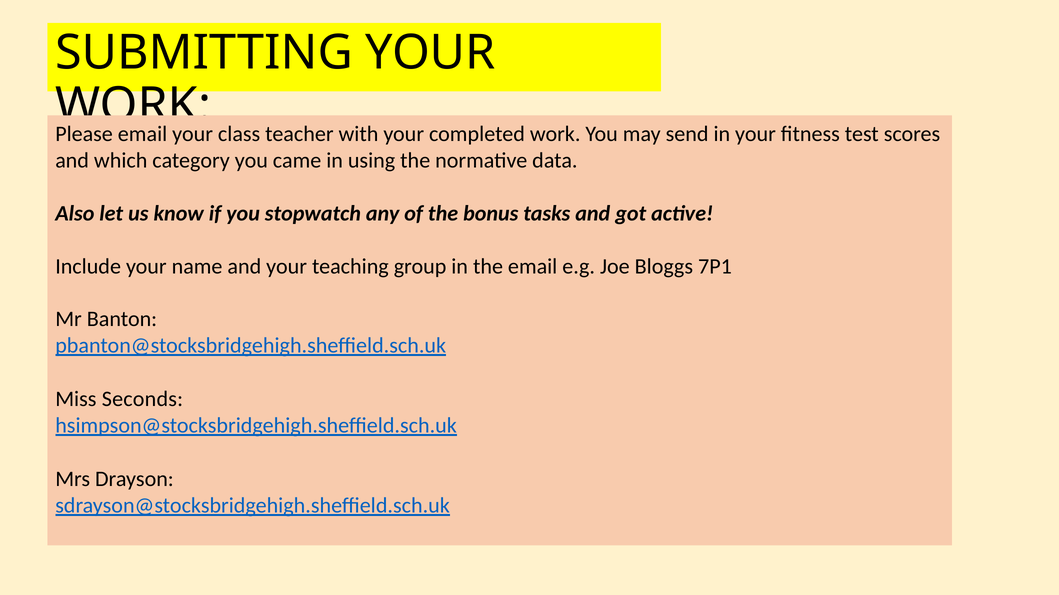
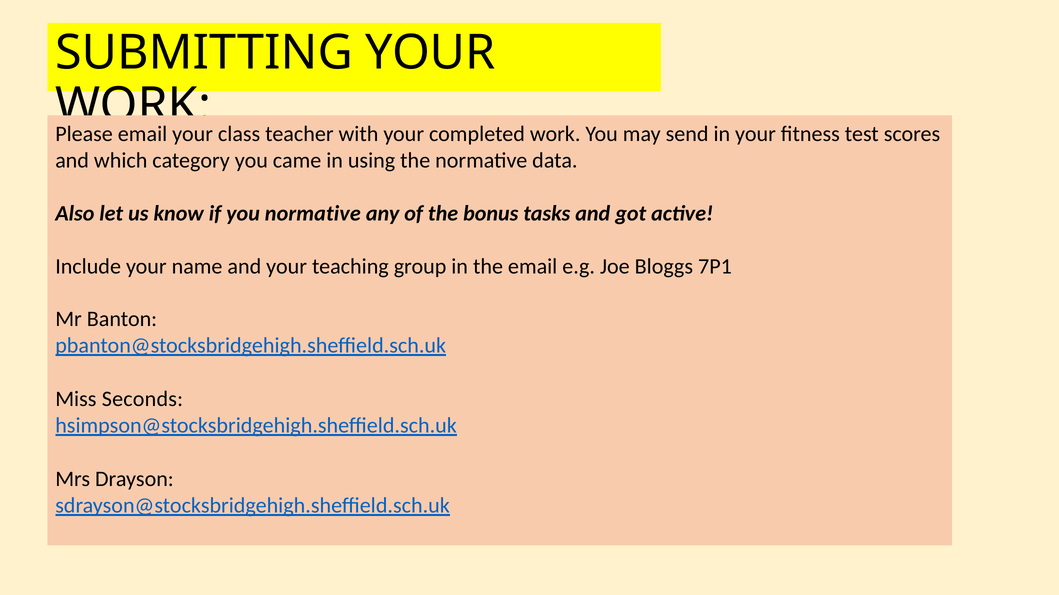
you stopwatch: stopwatch -> normative (313, 214)
